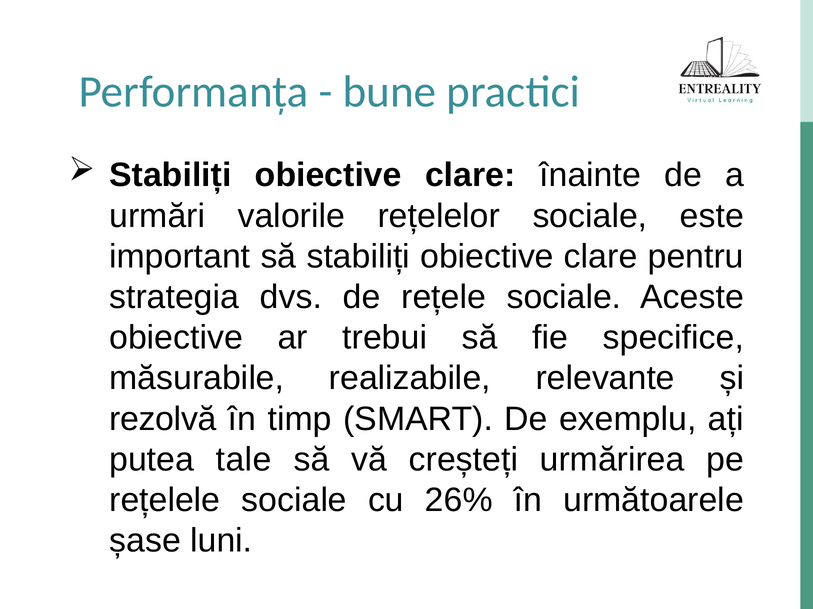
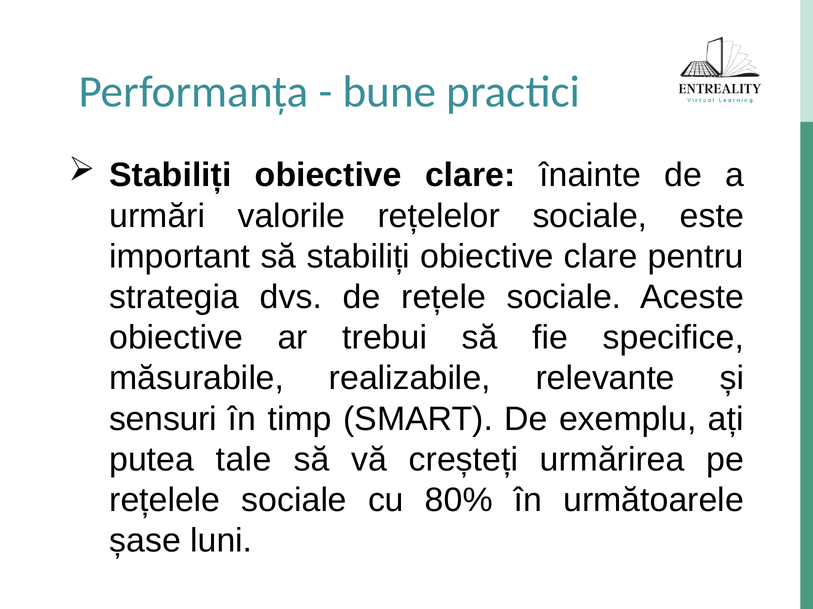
rezolvă: rezolvă -> sensuri (163, 419)
26%: 26% -> 80% (459, 501)
